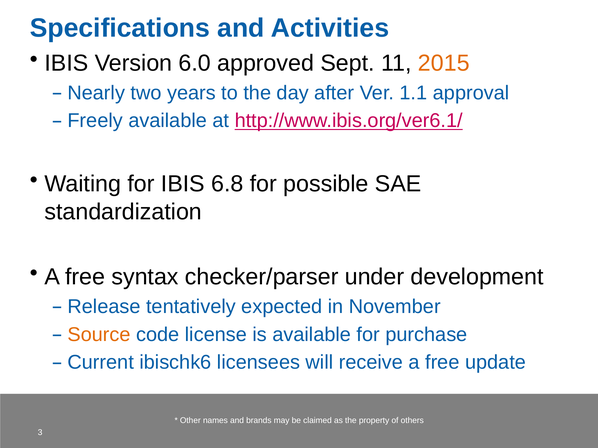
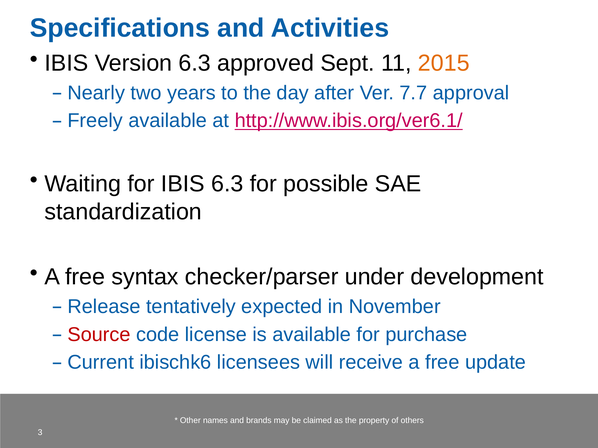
Version 6.0: 6.0 -> 6.3 (195, 63)
1.1: 1.1 -> 7.7 (413, 93)
IBIS 6.8: 6.8 -> 6.3 (227, 184)
Source colour: orange -> red (99, 335)
